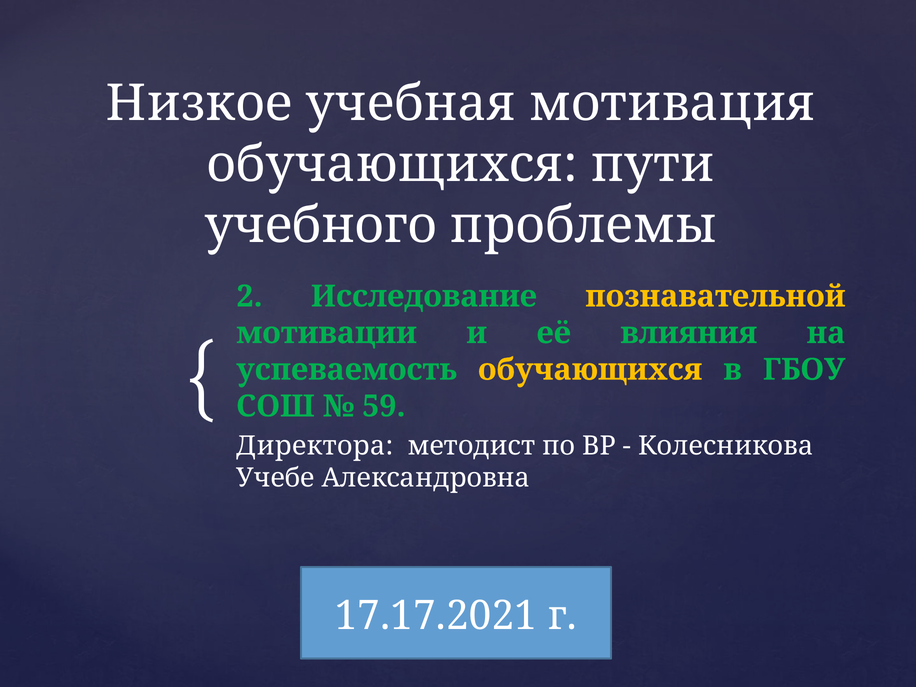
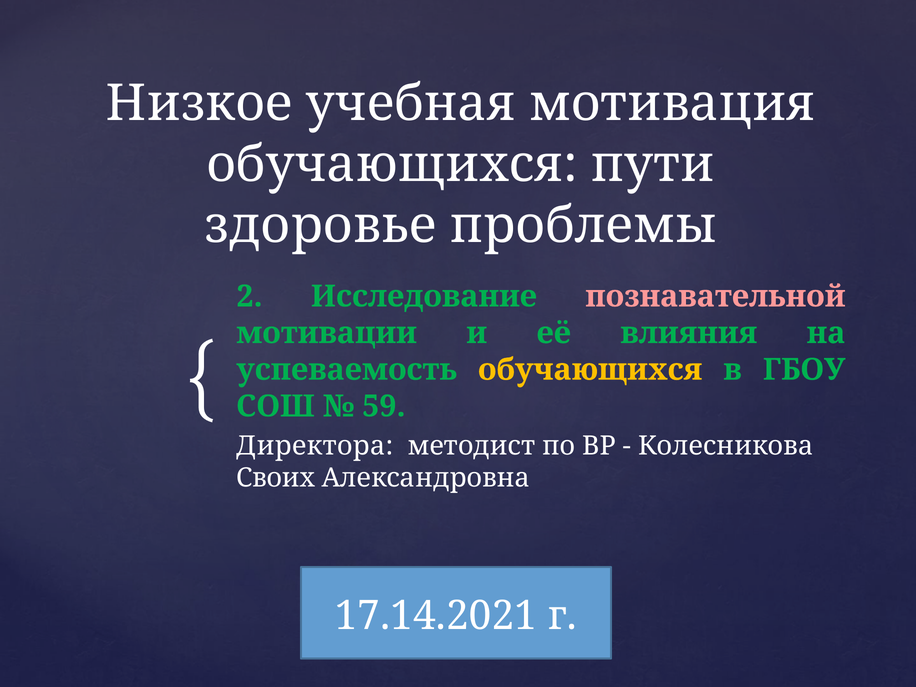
учебного: учебного -> здоровье (321, 225)
познавательной colour: yellow -> pink (715, 296)
Учебе: Учебе -> Своих (276, 478)
17.17.2021: 17.17.2021 -> 17.14.2021 (436, 616)
